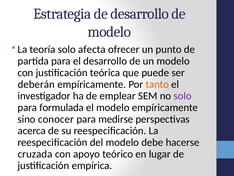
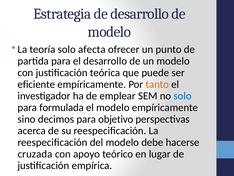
deberán: deberán -> eficiente (36, 84)
solo colour: purple -> blue (183, 96)
conocer: conocer -> decimos (56, 119)
medirse: medirse -> objetivo (116, 119)
